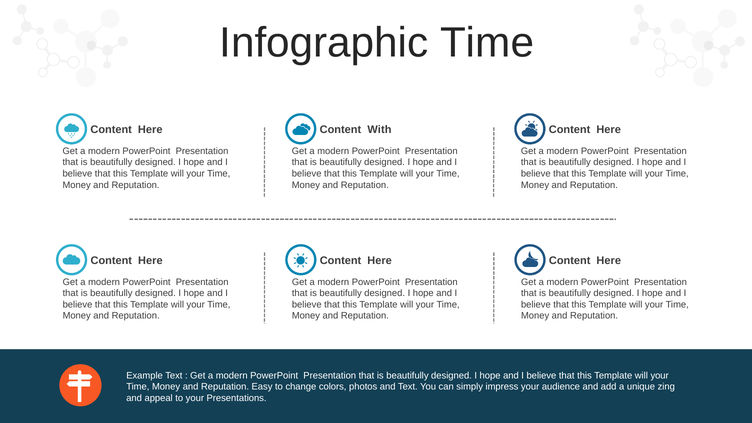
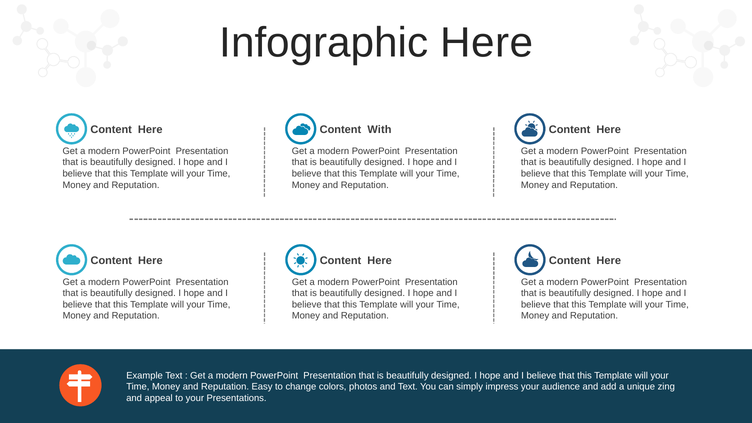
Infographic Time: Time -> Here (487, 43)
